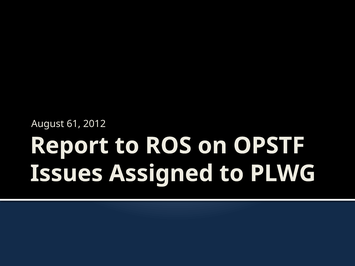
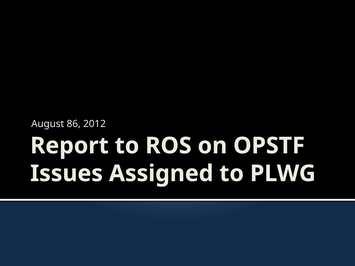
61: 61 -> 86 (74, 124)
